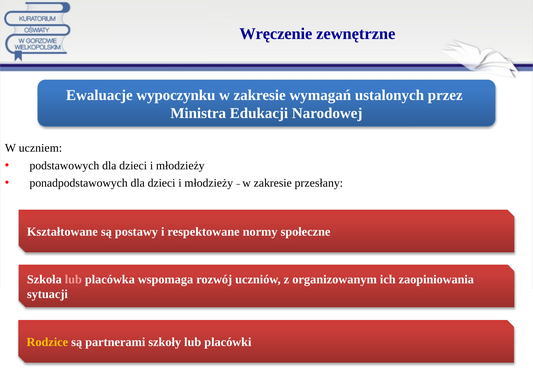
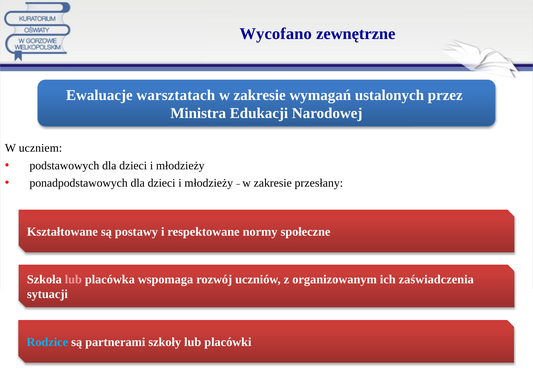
Wręczenie: Wręczenie -> Wycofano (276, 34)
wypoczynku: wypoczynku -> warsztatach (176, 95)
zaopiniowania: zaopiniowania -> zaświadczenia (436, 279)
Rodzice colour: yellow -> light blue (47, 342)
